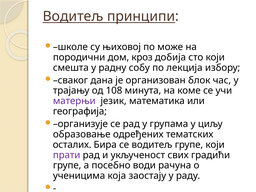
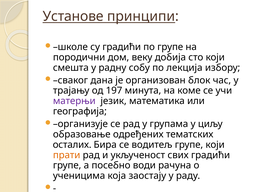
Водитељ: Водитељ -> Установе (73, 16)
су њиховој: њиховој -> градићи (122, 47)
по може: може -> групе (170, 47)
кроз: кроз -> веку (142, 57)
108: 108 -> 197 (114, 91)
прати colour: purple -> orange (67, 155)
